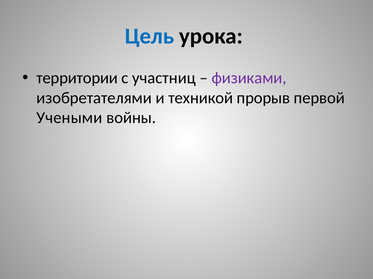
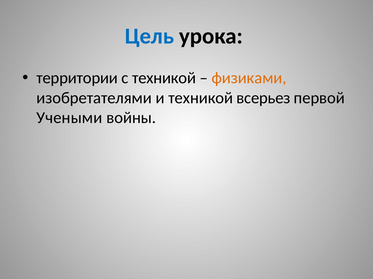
с участниц: участниц -> техникой (164, 78)
физиками colour: purple -> orange (249, 78)
прорыв: прорыв -> всерьез (263, 98)
